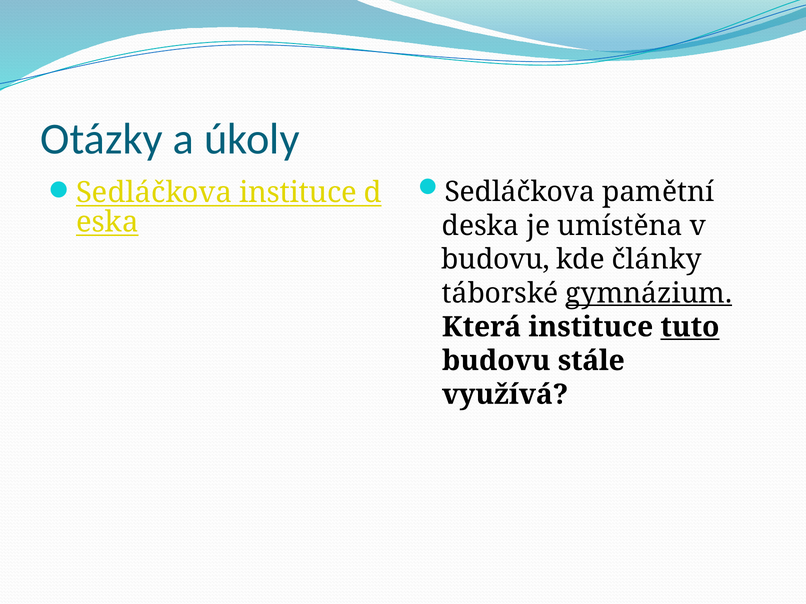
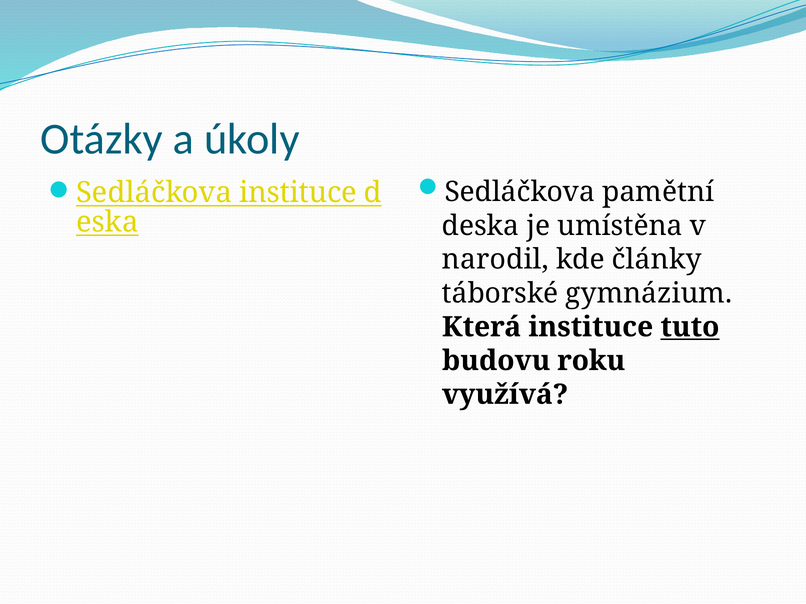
budovu: budovu -> narodil (495, 260)
gymnázium underline: present -> none (649, 293)
stále: stále -> roku (591, 361)
